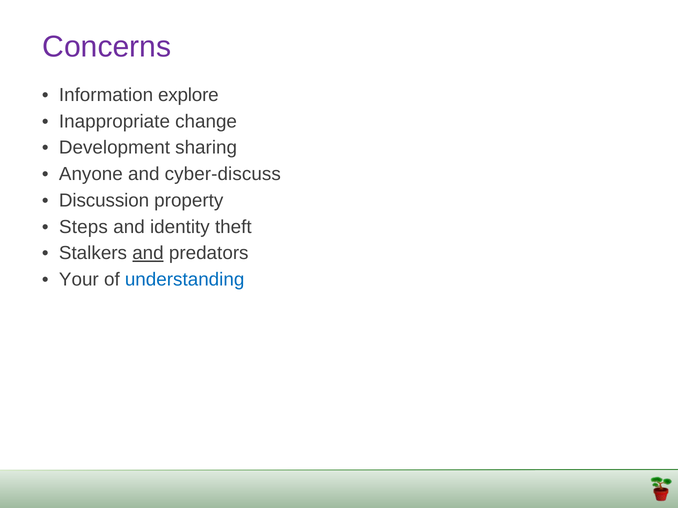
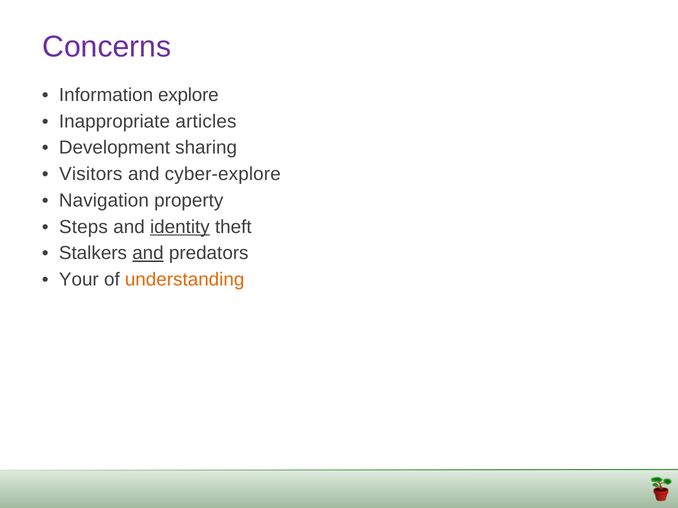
change: change -> articles (206, 122)
Anyone: Anyone -> Visitors (91, 174)
cyber-discuss: cyber-discuss -> cyber-explore (223, 174)
Discussion: Discussion -> Navigation (104, 201)
identity underline: none -> present (180, 227)
understanding colour: blue -> orange (185, 280)
